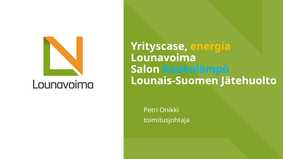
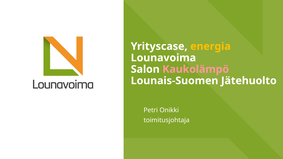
Kaukolämpö colour: light blue -> pink (196, 69)
